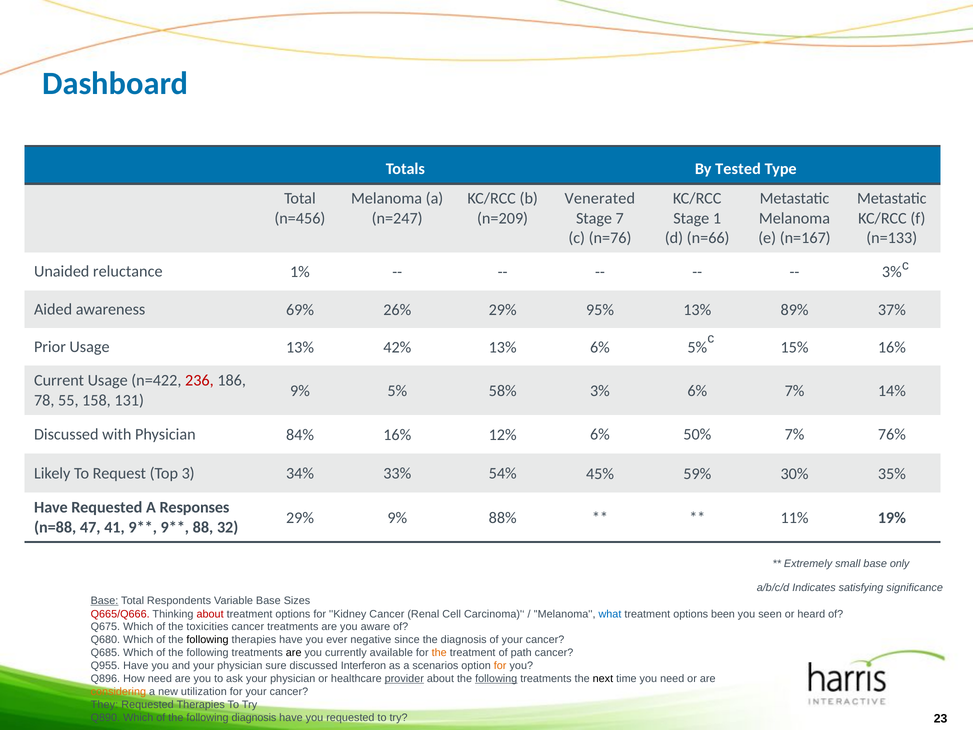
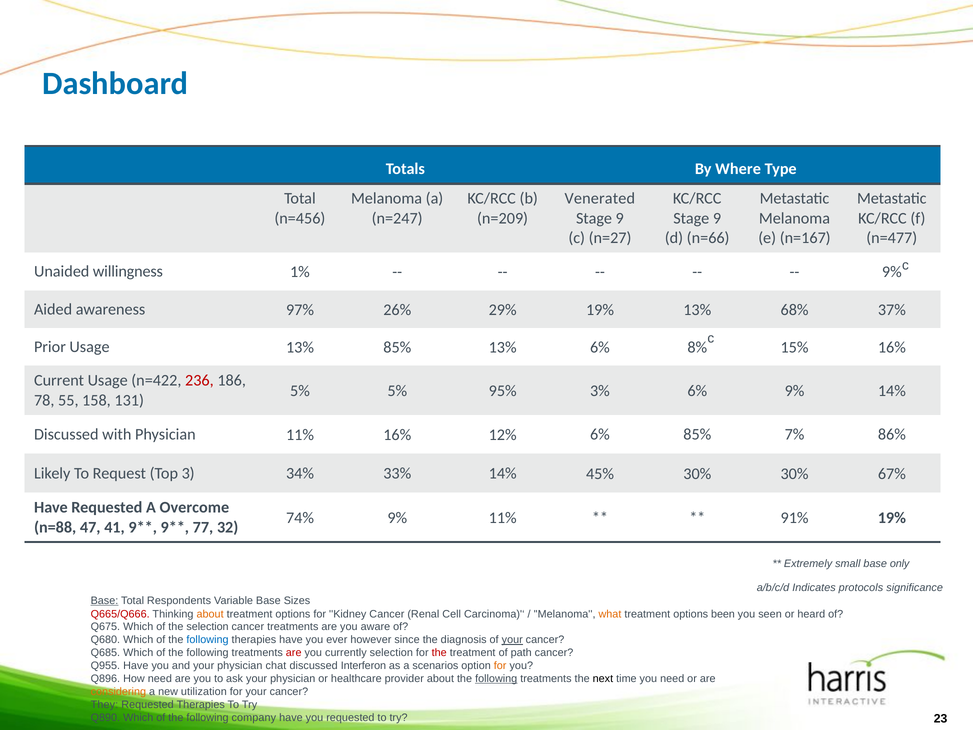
Tested: Tested -> Where (738, 169)
7: 7 -> 9 (620, 218)
1: 1 -> 9 (717, 218)
n=76: n=76 -> n=27 (610, 238)
n=133: n=133 -> n=477 (892, 238)
reluctance: reluctance -> willingness (128, 272)
3%: 3% -> 9% (892, 272)
69%: 69% -> 97% (300, 310)
29% 95%: 95% -> 19% (600, 310)
89%: 89% -> 68% (795, 310)
13% 42%: 42% -> 85% (397, 347)
6% 5%: 5% -> 8% (697, 347)
9%: 9% -> 5% (300, 391)
58%: 58% -> 95% (503, 391)
6% 7%: 7% -> 9% (795, 391)
Physician 84%: 84% -> 11% (300, 435)
6% 50%: 50% -> 85% (697, 434)
76%: 76% -> 86% (892, 434)
33% 54%: 54% -> 14% (503, 473)
45% 59%: 59% -> 30% (697, 474)
35%: 35% -> 67% (892, 474)
Responses: Responses -> Overcome (194, 507)
29%: 29% -> 74% (300, 518)
9% 88%: 88% -> 11% (503, 518)
11%: 11% -> 91% (795, 518)
88: 88 -> 77 (203, 527)
satisfying: satisfying -> protocols (861, 588)
about colour: red -> orange (210, 614)
what colour: blue -> orange (610, 614)
the toxicities: toxicities -> selection (208, 627)
following colour: black -> blue (208, 640)
negative: negative -> however (371, 640)
your underline: none -> present (512, 640)
are colour: black -> red (294, 653)
currently available: available -> selection (391, 653)
the colour: orange -> red (439, 653)
sure: sure -> chat (276, 666)
provider underline: present -> none (404, 678)
following diagnosis: diagnosis -> company (254, 717)
